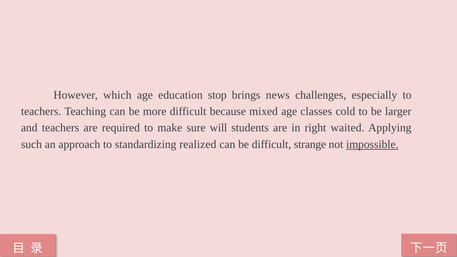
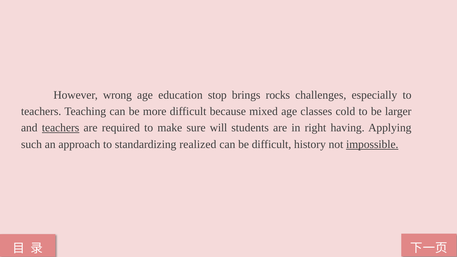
which: which -> wrong (117, 95)
news: news -> rocks (278, 95)
teachers underline: none -> present (61, 128)
waited: waited -> having (348, 128)
strange: strange -> history (310, 144)
